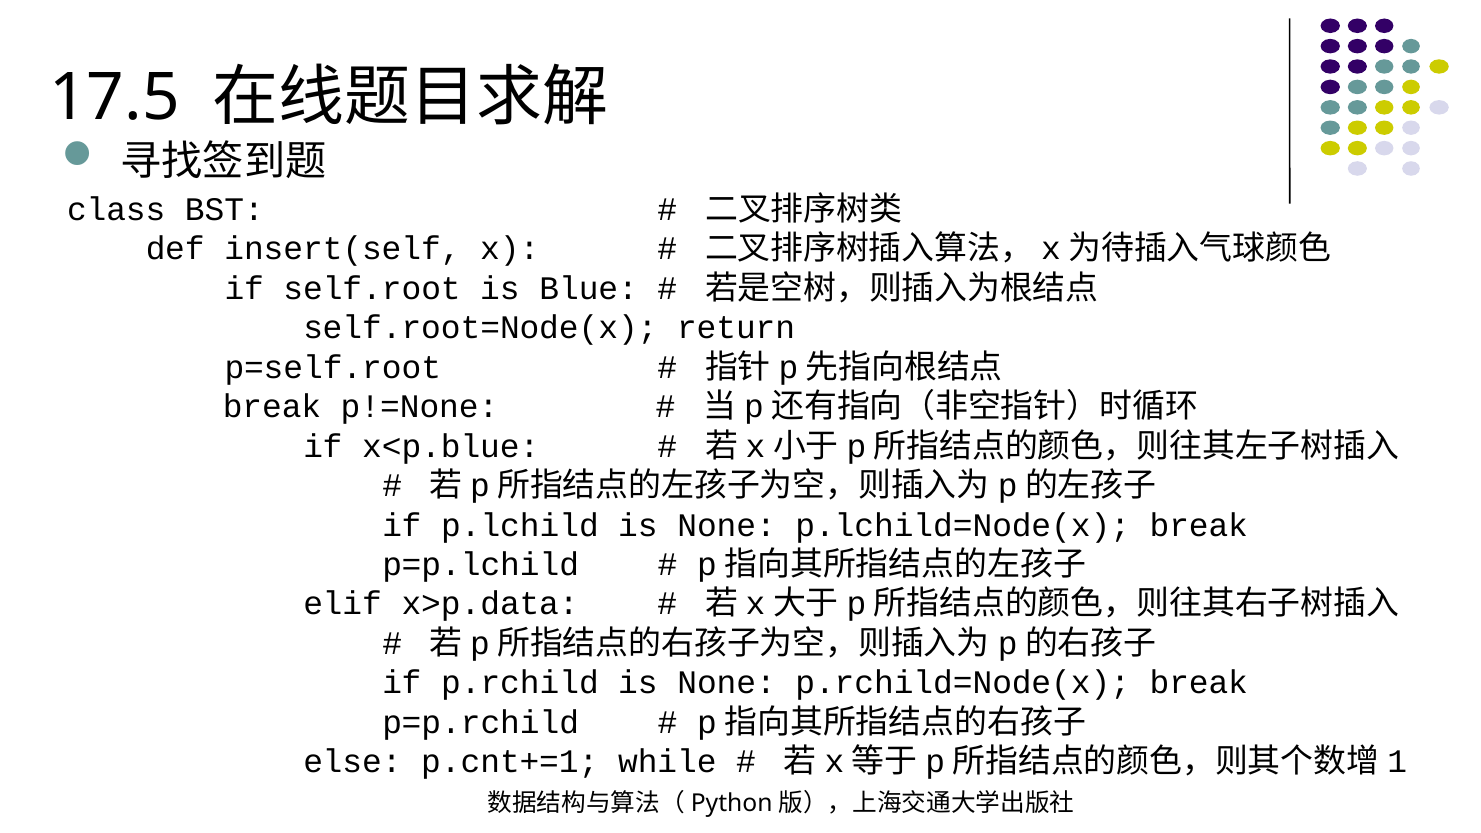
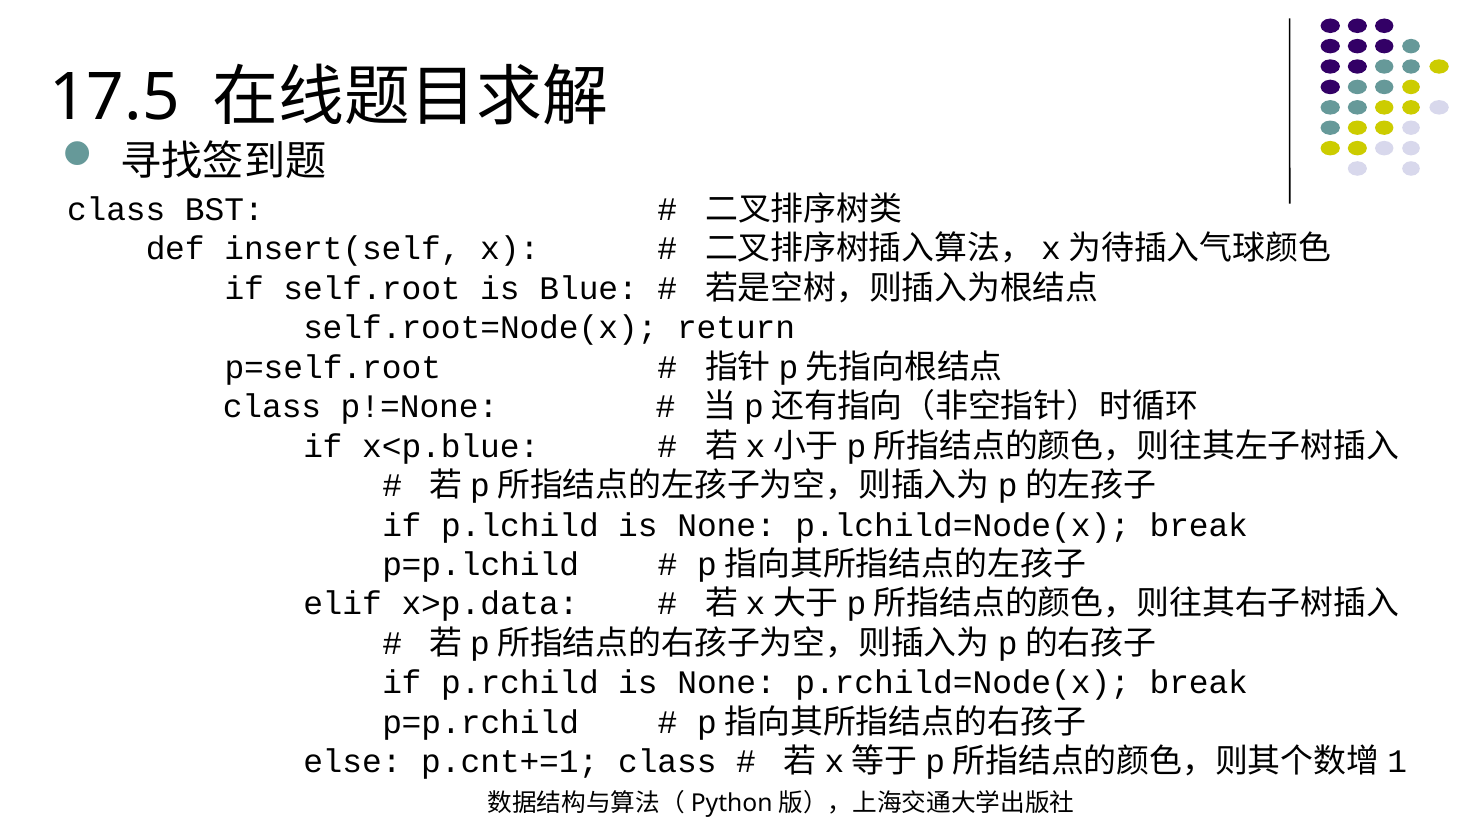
break: break -> class (272, 407)
p.cnt+=1 while: while -> class (667, 762)
